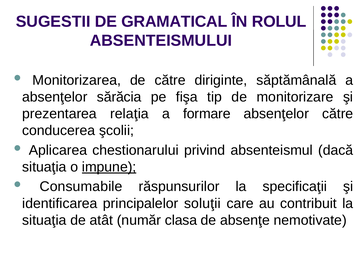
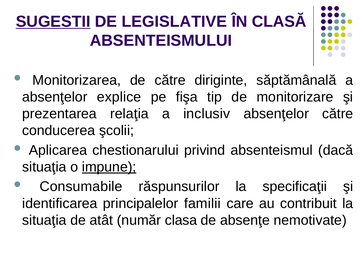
SUGESTII underline: none -> present (53, 21)
GRAMATICAL: GRAMATICAL -> LEGISLATIVE (174, 21)
ROLUL: ROLUL -> CLASĂ (279, 21)
sărăcia: sărăcia -> explice (119, 97)
formare: formare -> inclusiv (207, 114)
soluţii: soluţii -> familii (202, 203)
